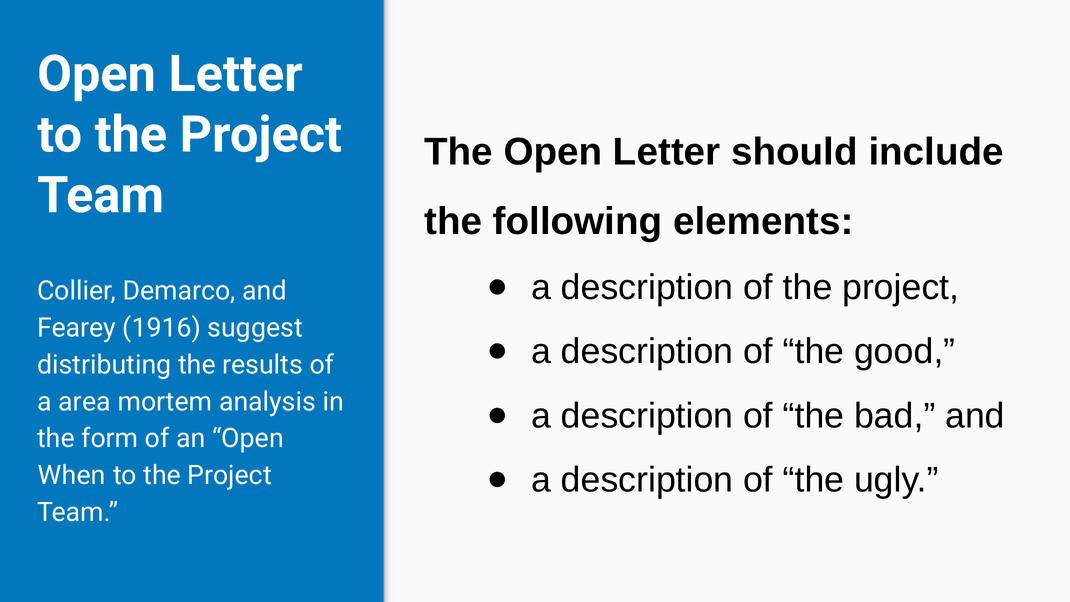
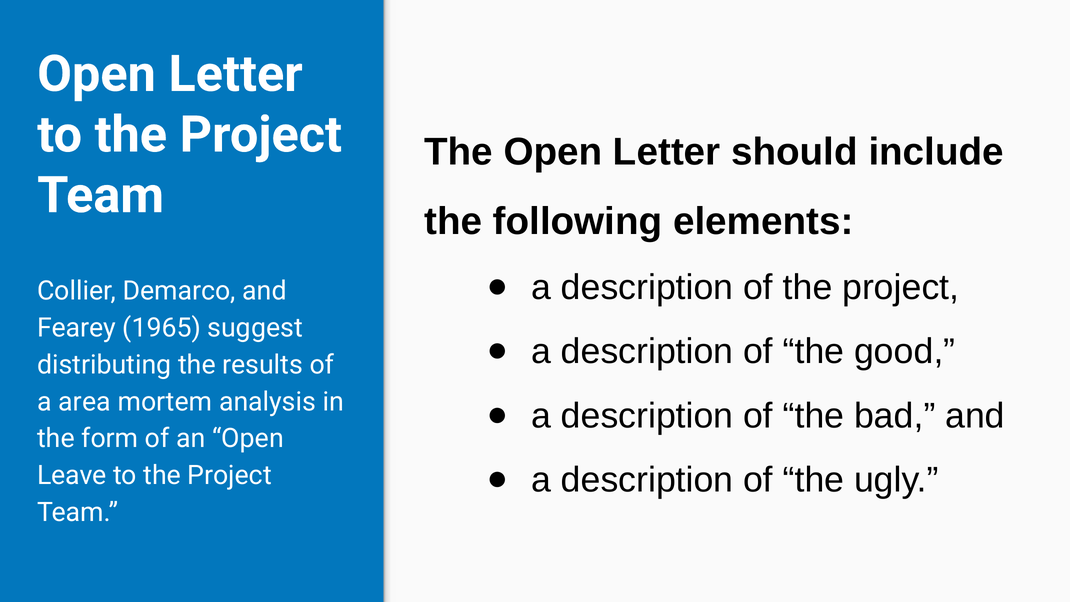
1916: 1916 -> 1965 (162, 328)
When: When -> Leave (72, 475)
